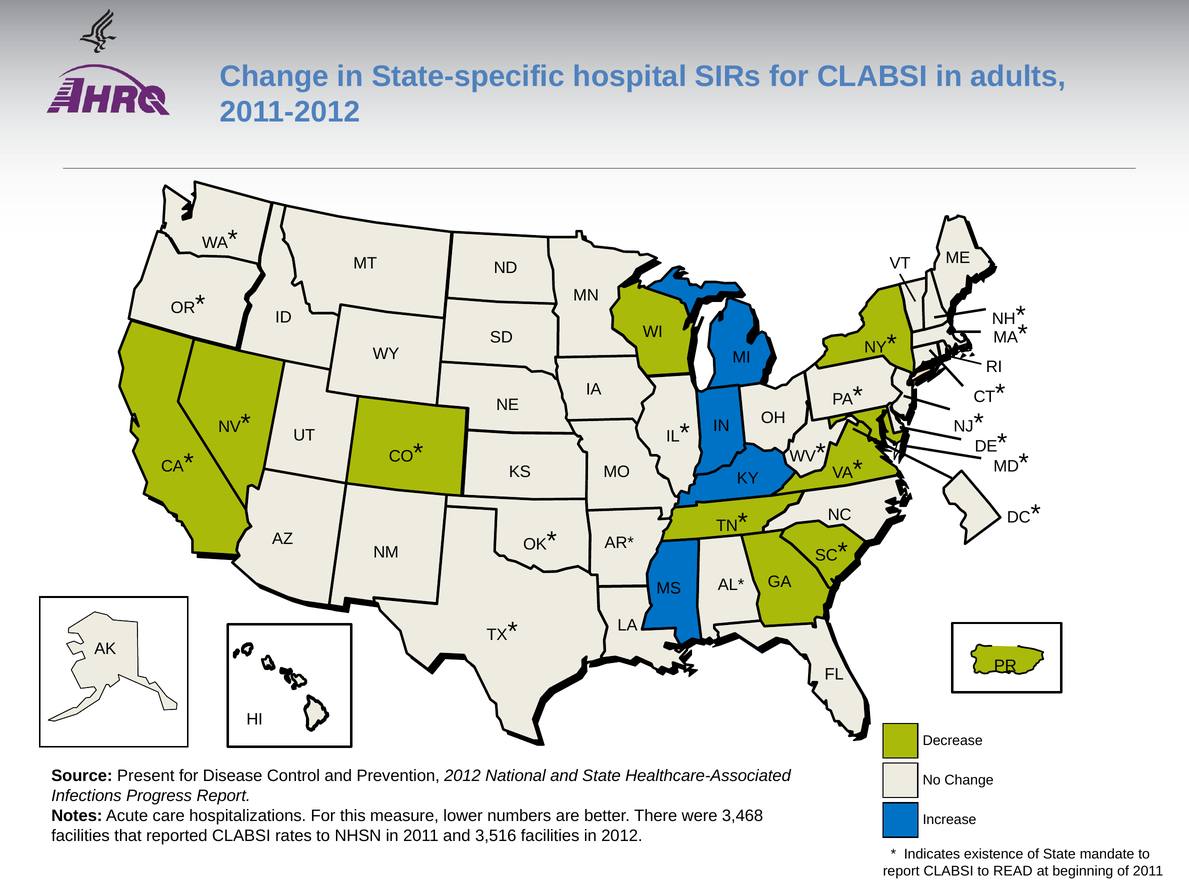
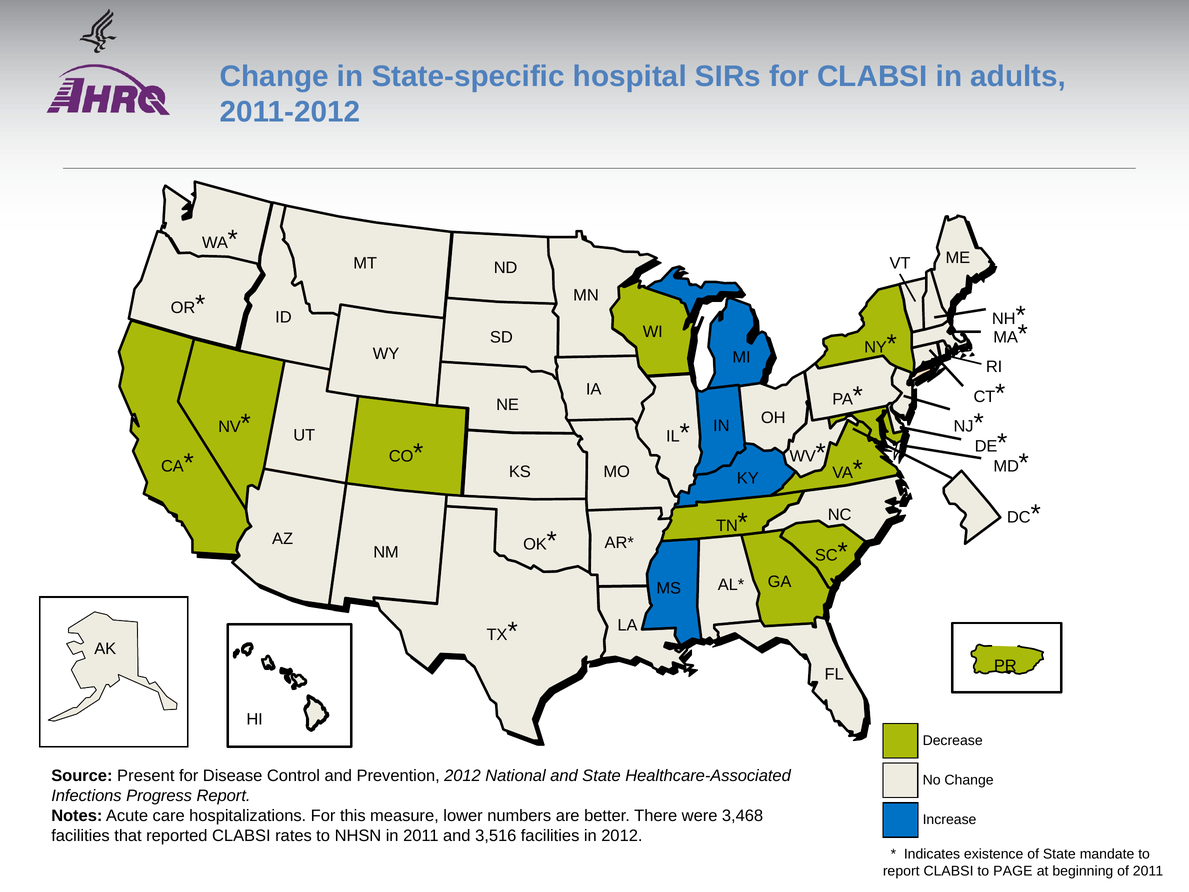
READ: READ -> PAGE (1013, 871)
